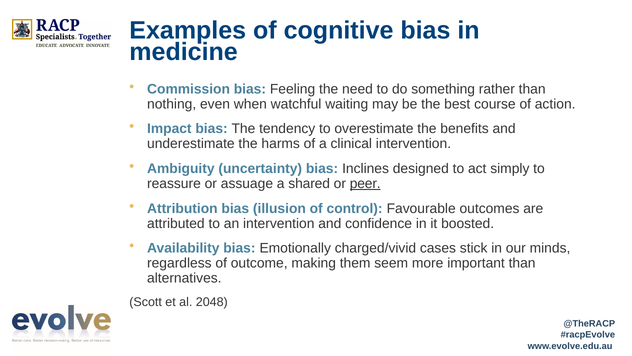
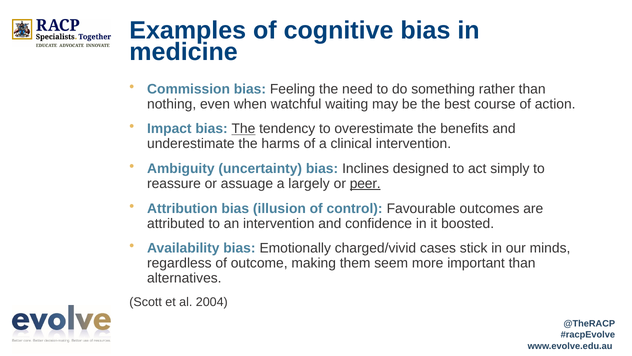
The underline: none -> present (243, 129)
shared: shared -> largely (309, 183)
2048: 2048 -> 2004 (212, 302)
